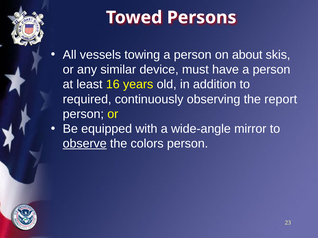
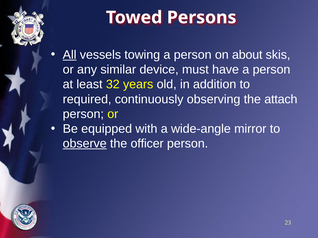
All underline: none -> present (70, 55)
16: 16 -> 32 (113, 85)
report: report -> attach (281, 99)
colors: colors -> officer (147, 144)
